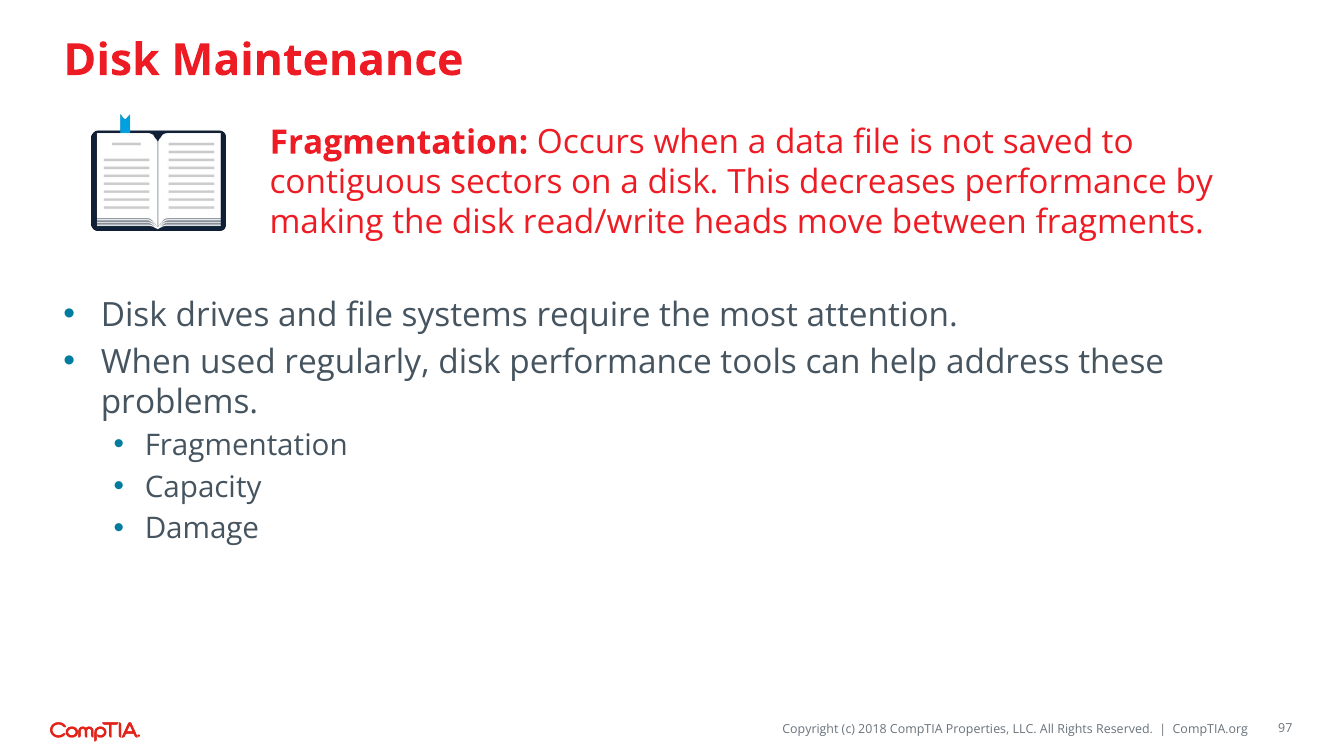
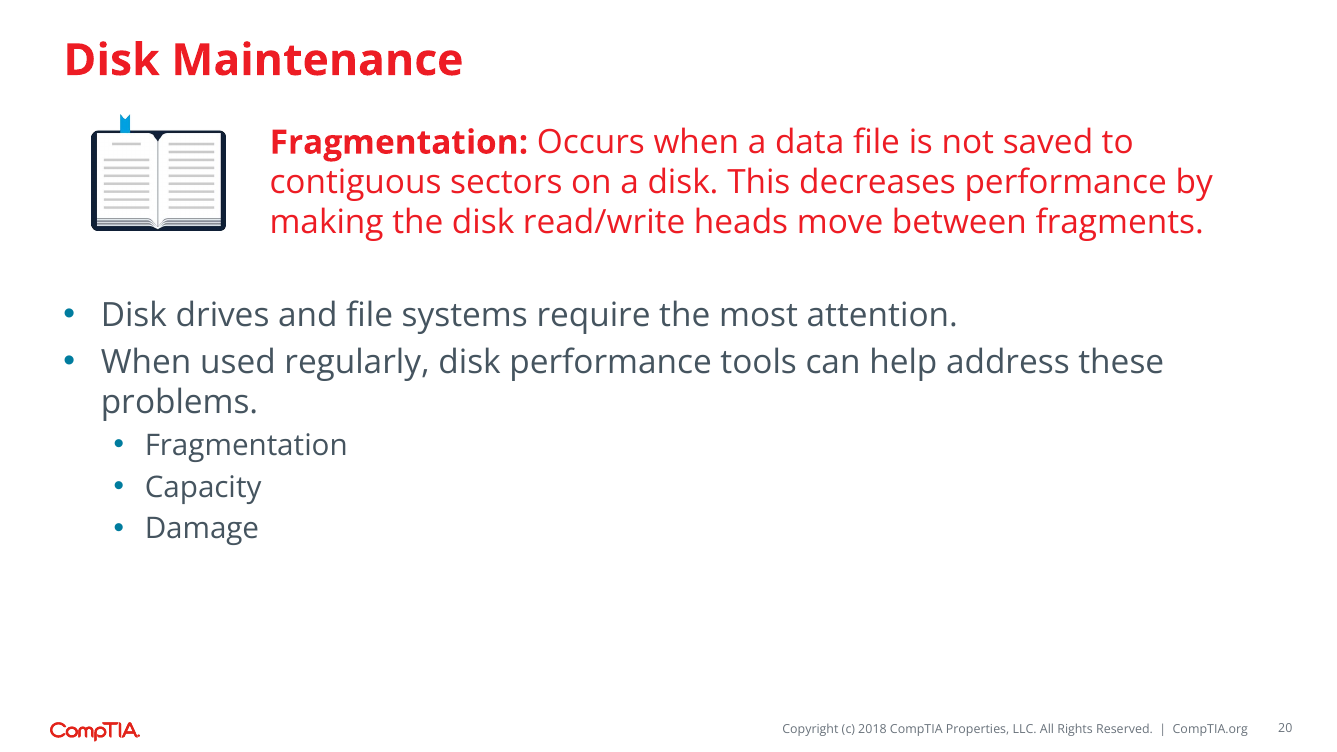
97: 97 -> 20 (1285, 729)
